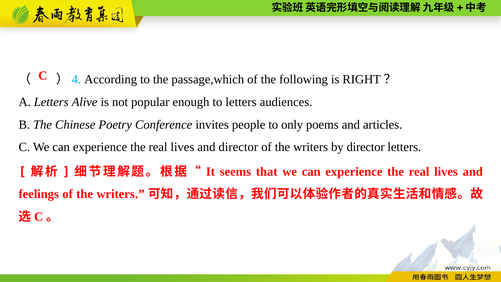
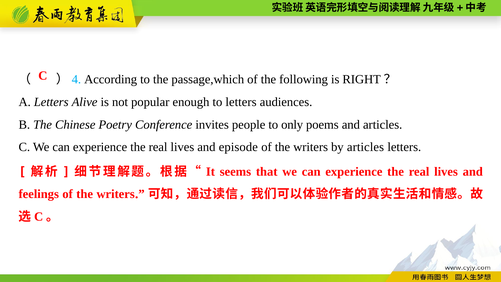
and director: director -> episode (238, 147)
by director: director -> articles (365, 147)
